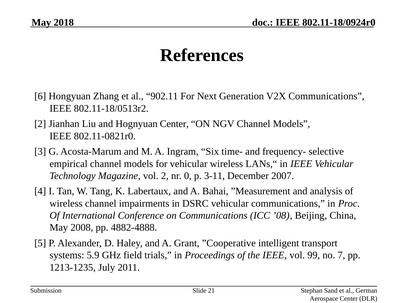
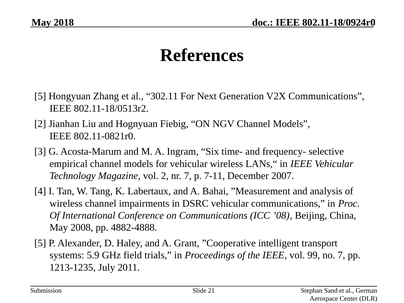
6: 6 -> 5 (40, 96)
902.11: 902.11 -> 302.11 (162, 96)
Hognyuan Center: Center -> Fiebig (174, 124)
nr 0: 0 -> 7 (188, 176)
3-11: 3-11 -> 7-11 (215, 176)
